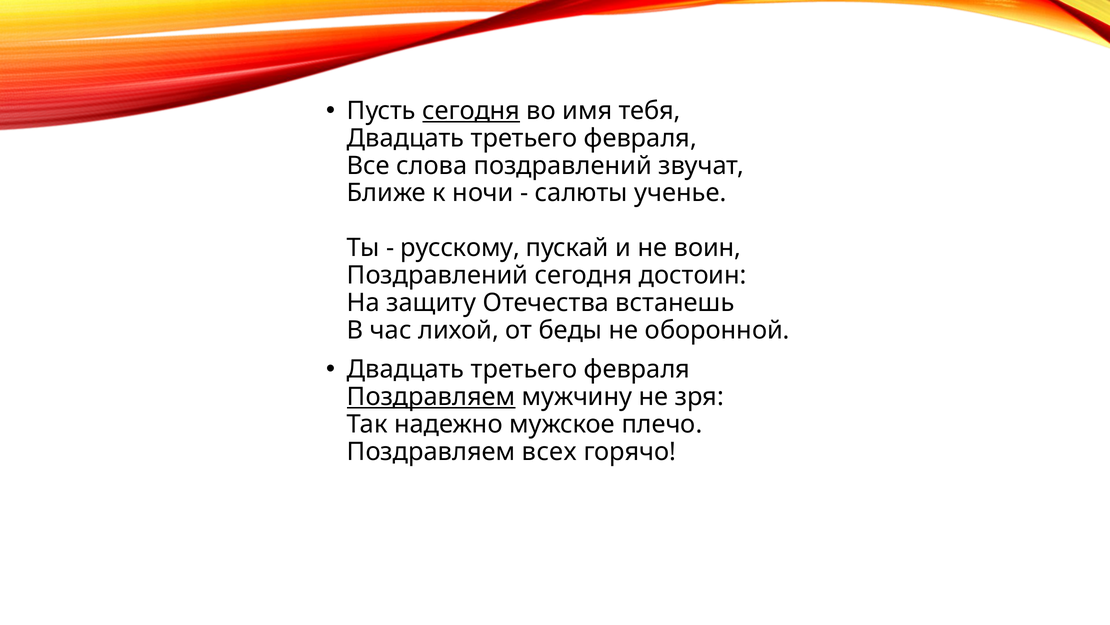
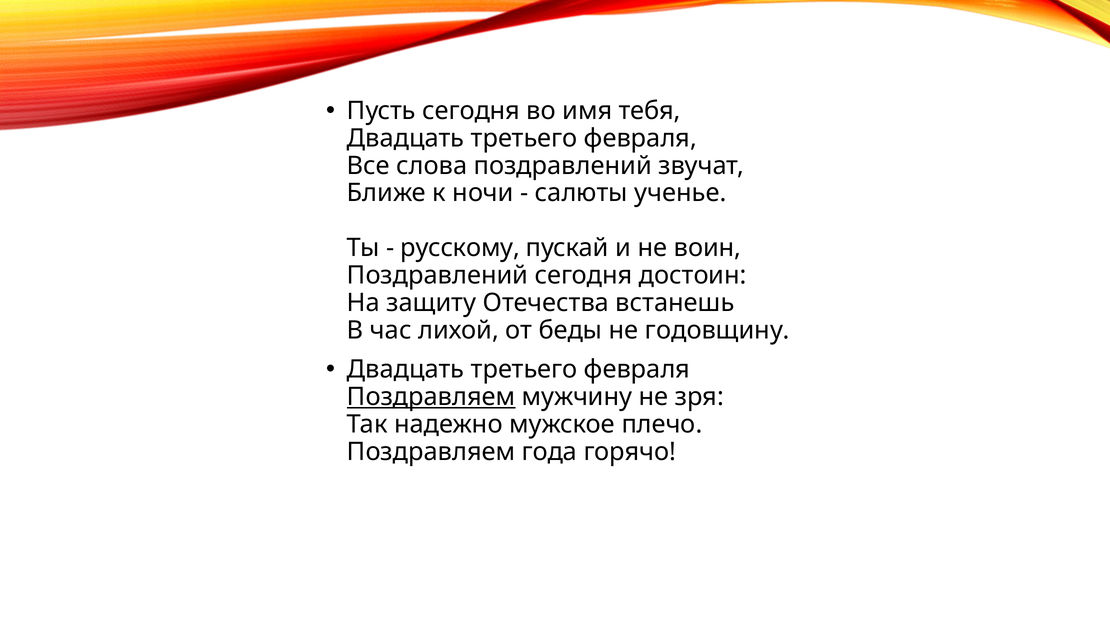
сегодня underline: present -> none (471, 111)
оборонной: оборонной -> годовщину (717, 330)
всех: всех -> года (549, 451)
